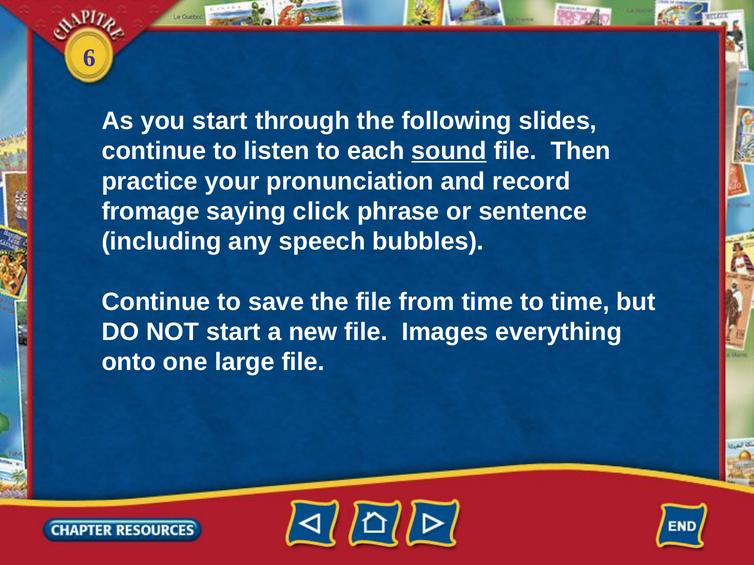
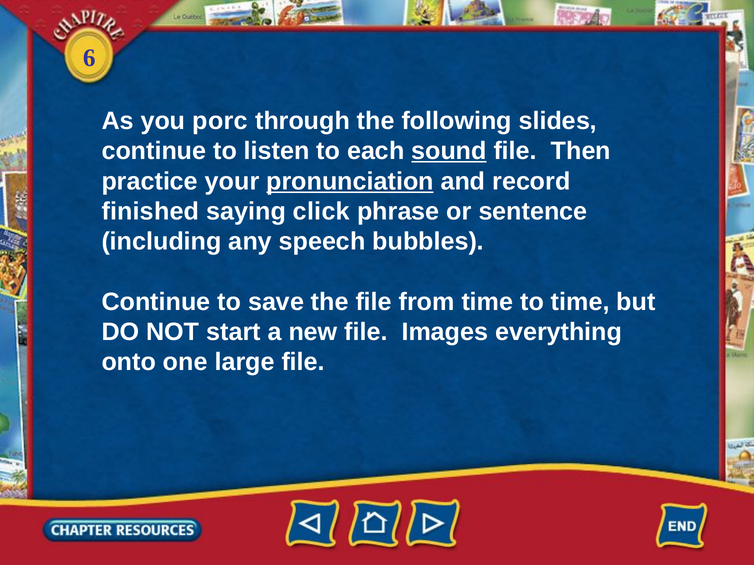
you start: start -> porc (220, 121)
pronunciation underline: none -> present (350, 181)
fromage: fromage -> finished (150, 212)
